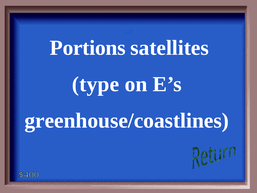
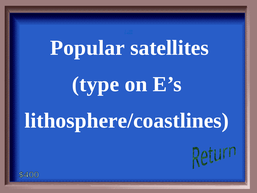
Portions: Portions -> Popular (87, 48)
greenhouse/coastlines: greenhouse/coastlines -> lithosphere/coastlines (127, 121)
